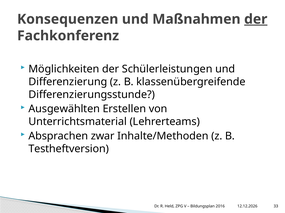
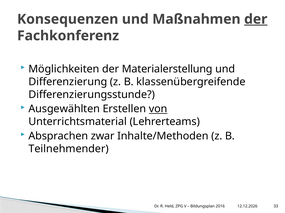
Schülerleistungen: Schülerleistungen -> Materialerstellung (167, 69)
von underline: none -> present (158, 109)
Testheftversion: Testheftversion -> Teilnehmender (69, 149)
